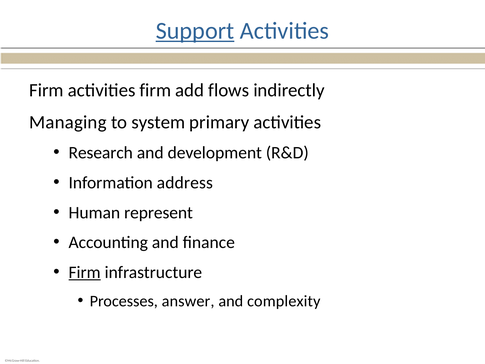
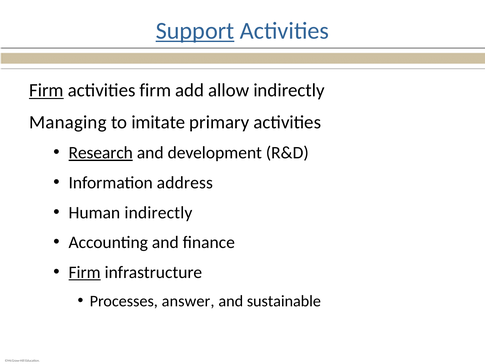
Firm underline: none -> present (46, 90)
flows: flows -> allow (229, 90)
system: system -> imitate (158, 122)
Research underline: none -> present (101, 153)
Human represent: represent -> indirectly (158, 212)
complexity: complexity -> sustainable (284, 301)
